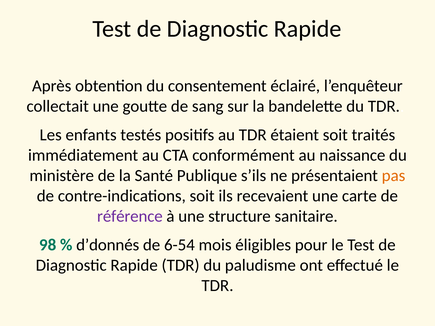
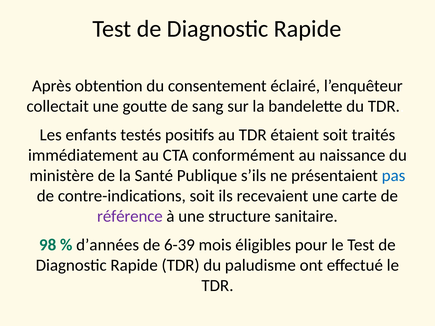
pas colour: orange -> blue (394, 176)
d’donnés: d’donnés -> d’années (108, 245)
6-54: 6-54 -> 6-39 (179, 245)
